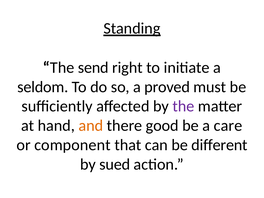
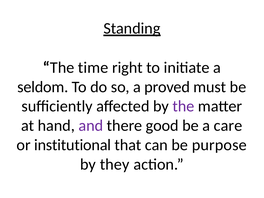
send: send -> time (93, 68)
and colour: orange -> purple (91, 126)
component: component -> institutional (73, 145)
different: different -> purpose (219, 145)
sued: sued -> they (115, 164)
